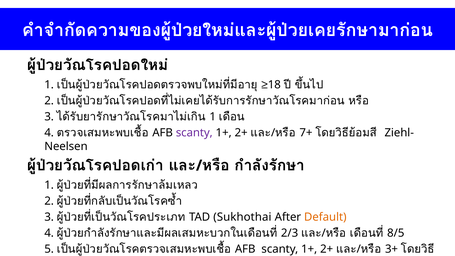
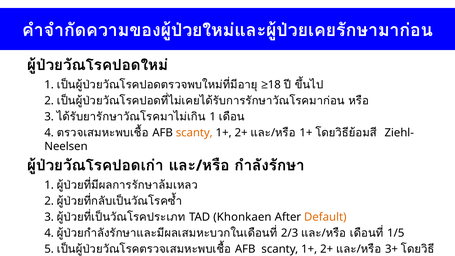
scanty colour: purple -> orange (194, 133)
7+: 7+ -> 1+ (306, 133)
Sukhothai: Sukhothai -> Khonkaen (242, 217)
8/5: 8/5 -> 1/5 (396, 233)
